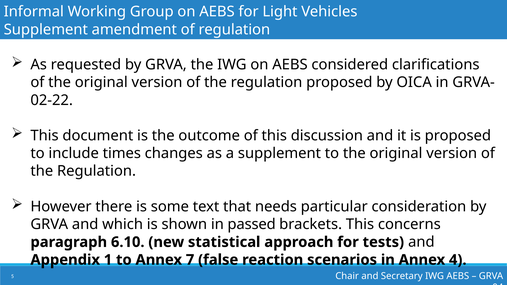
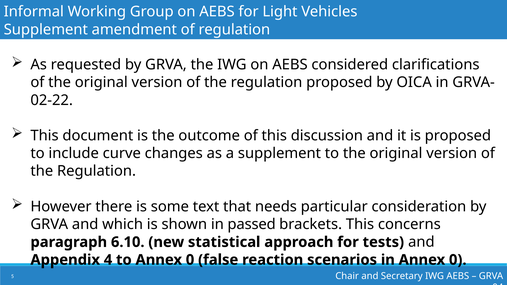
times: times -> curve (122, 153)
1: 1 -> 4 (108, 260)
to Annex 7: 7 -> 0 (190, 260)
in Annex 4: 4 -> 0 (458, 260)
